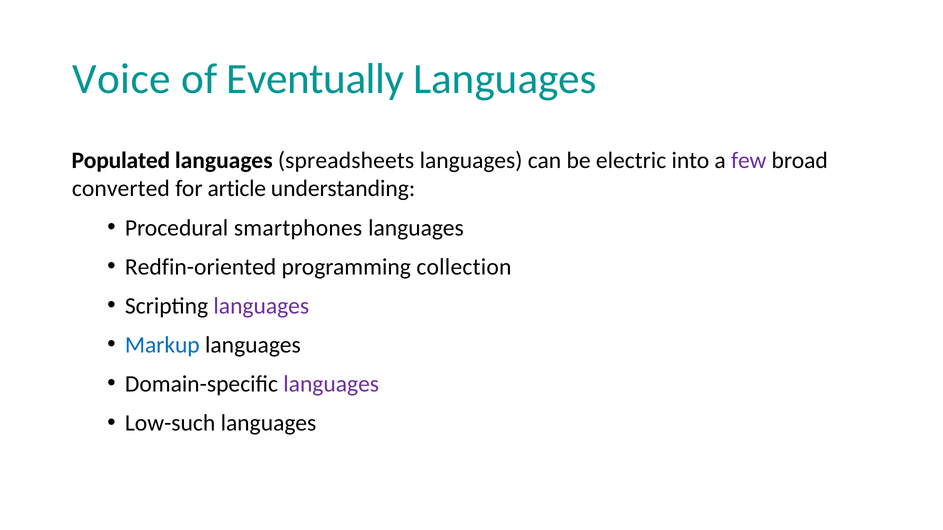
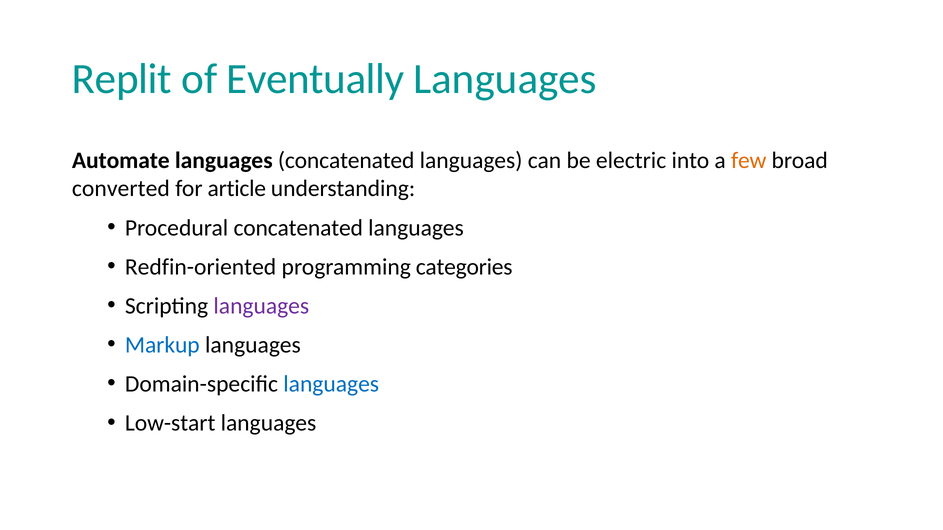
Voice: Voice -> Replit (122, 79)
Populated: Populated -> Automate (121, 161)
languages spreadsheets: spreadsheets -> concatenated (346, 161)
few colour: purple -> orange (749, 161)
Procedural smartphones: smartphones -> concatenated (298, 228)
collection: collection -> categories (464, 267)
languages colour: purple -> blue (331, 384)
Low-such: Low-such -> Low-start (170, 423)
